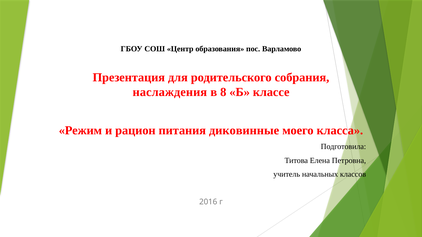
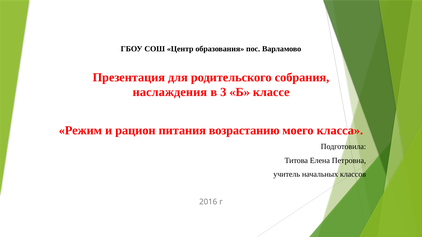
8: 8 -> 3 (223, 92)
диковинные: диковинные -> возрастанию (244, 131)
